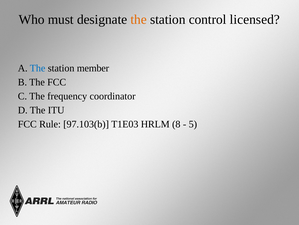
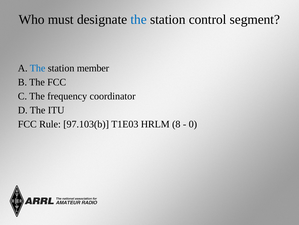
the colour: orange -> blue (139, 19)
licensed: licensed -> segment (255, 19)
5: 5 -> 0 (193, 124)
